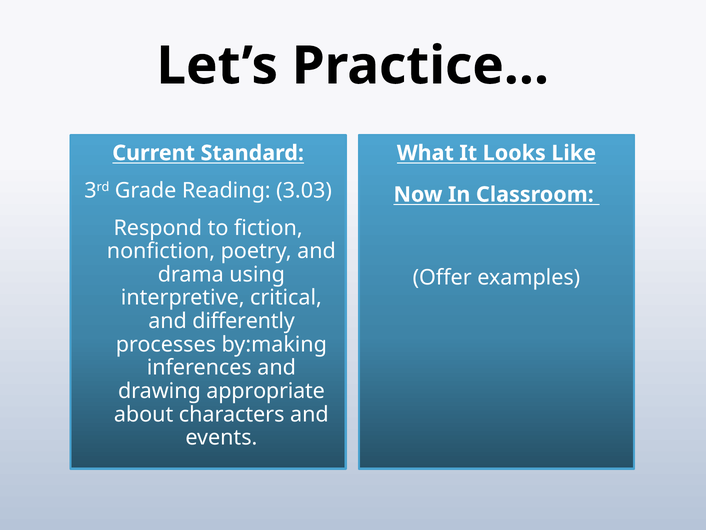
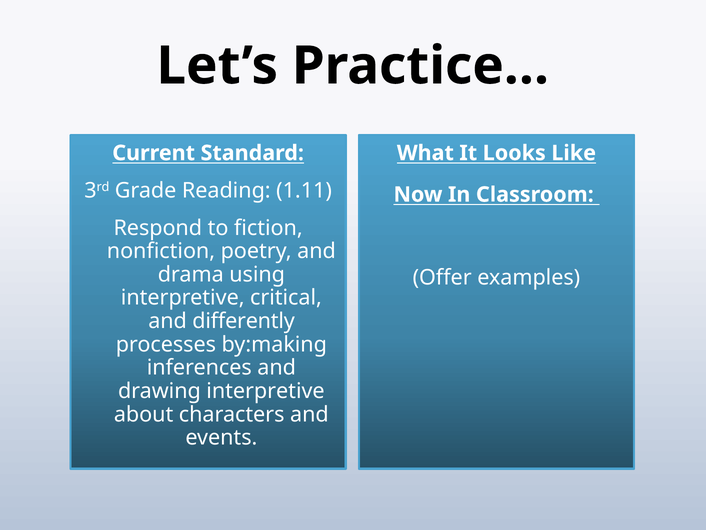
3.03: 3.03 -> 1.11 (304, 190)
drawing appropriate: appropriate -> interpretive (266, 391)
